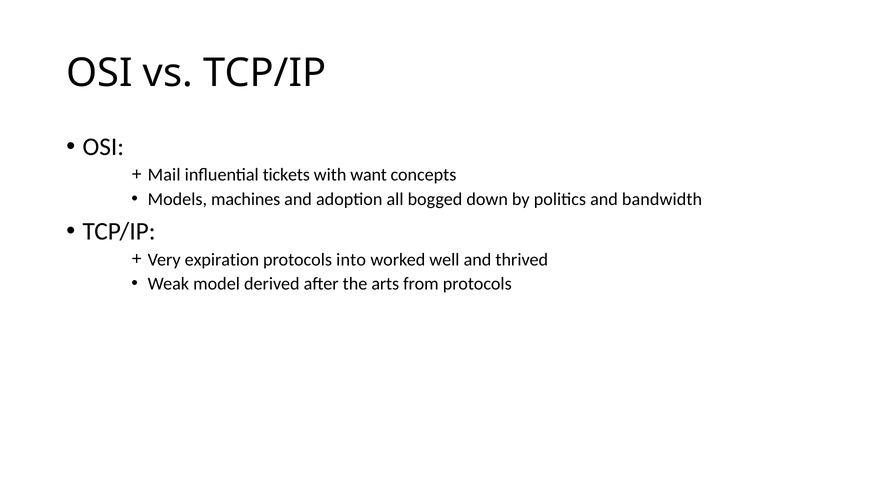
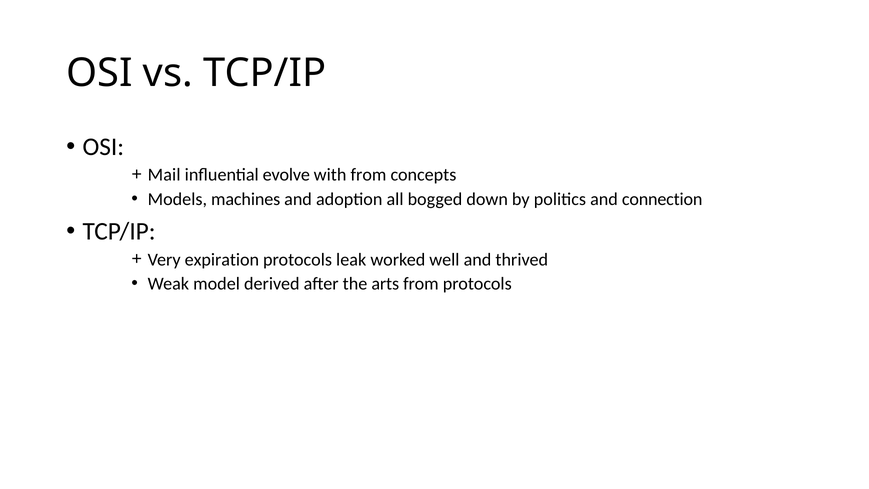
tickets: tickets -> evolve (286, 175)
with want: want -> from (368, 175)
bandwidth: bandwidth -> connection (662, 199)
into: into -> leak (351, 260)
